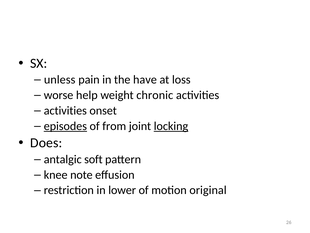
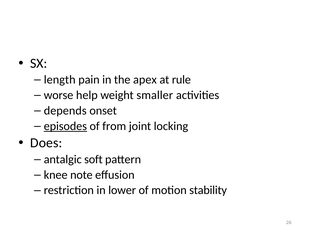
unless: unless -> length (60, 80)
have: have -> apex (145, 80)
loss: loss -> rule (181, 80)
chronic: chronic -> smaller (155, 95)
activities: activities -> depends (65, 110)
locking underline: present -> none (171, 126)
original: original -> stability (208, 190)
